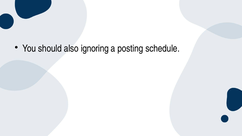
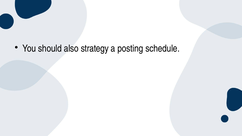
ignoring: ignoring -> strategy (95, 49)
